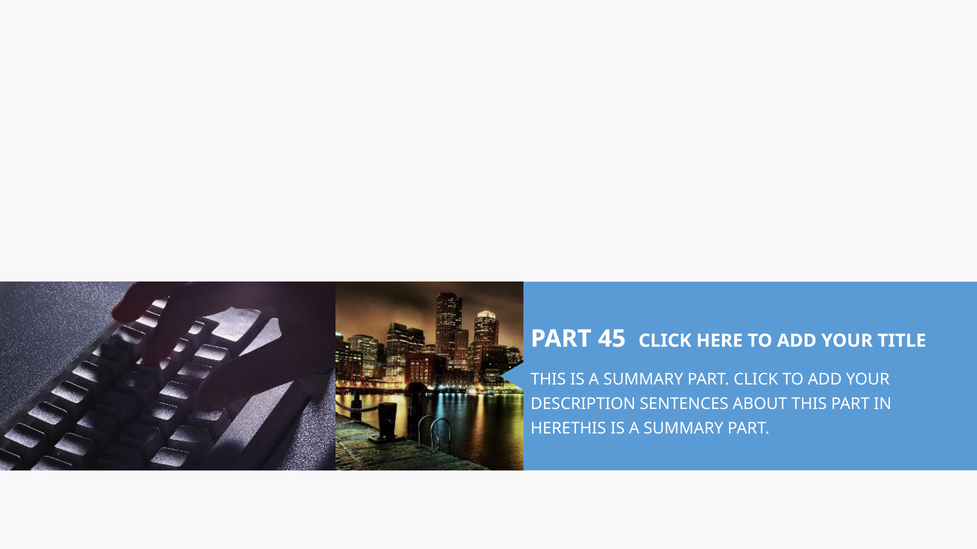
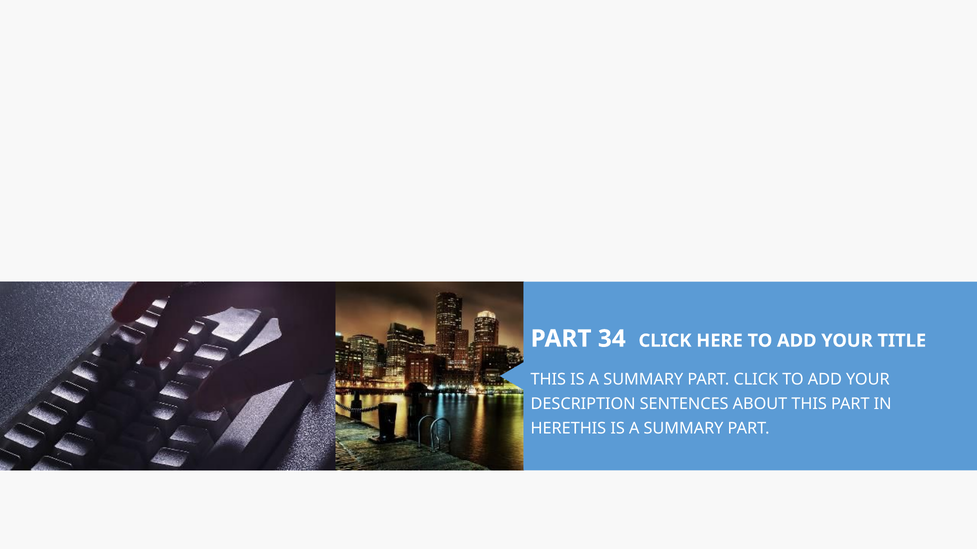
45: 45 -> 34 (612, 339)
